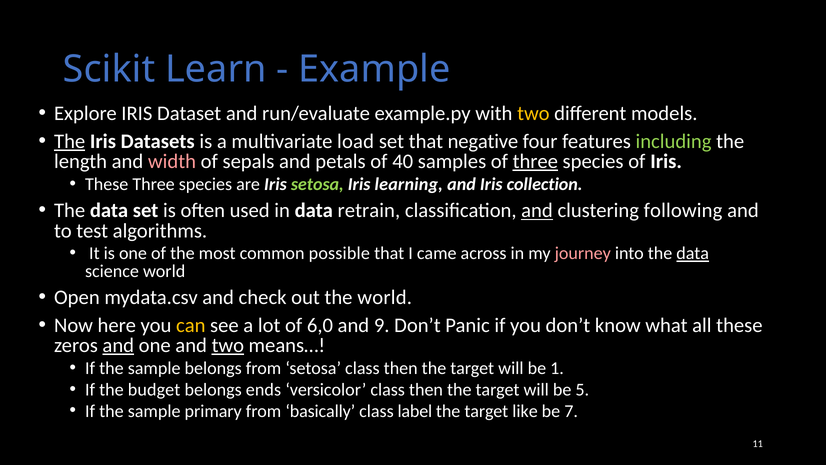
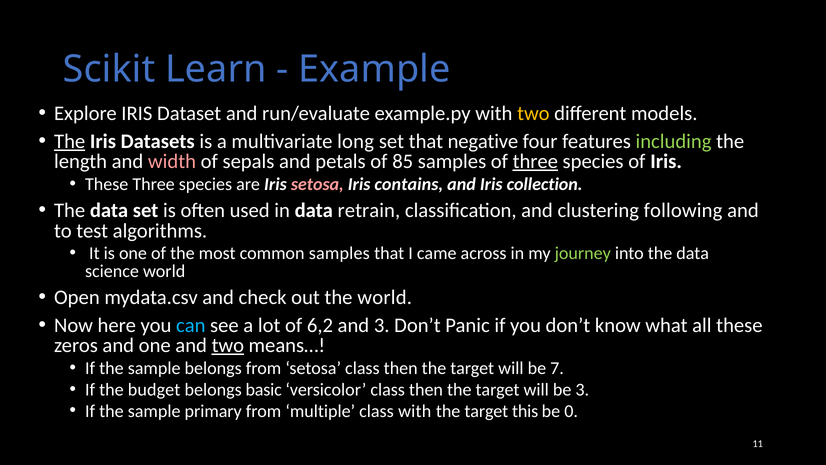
load: load -> long (356, 141)
40: 40 -> 85 (403, 161)
setosa colour: light green -> pink (317, 184)
learning: learning -> contains (409, 184)
and underline: present -> none (537, 210)
common possible: possible -> samples (339, 253)
journey colour: pink -> light green (583, 253)
data underline: present -> none (693, 253)
can colour: yellow -> light blue (191, 325)
6,0: 6,0 -> 6,2 (320, 325)
and 9: 9 -> 3 (382, 325)
and underline: present -> none (118, 345)
1: 1 -> 7 (557, 368)
ends: ends -> basic (264, 389)
be 5: 5 -> 3 (582, 389)
basically: basically -> multiple (320, 411)
class label: label -> with (415, 411)
like: like -> this (525, 411)
7: 7 -> 0 (571, 411)
